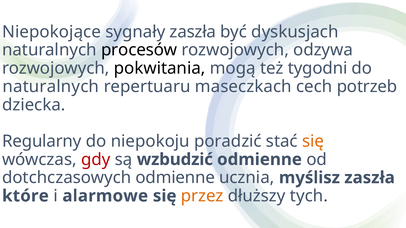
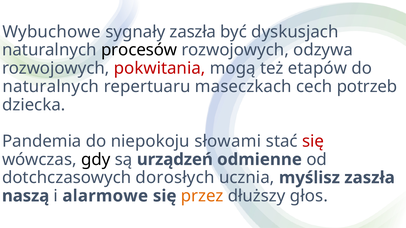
Niepokojące: Niepokojące -> Wybuchowe (51, 32)
pokwitania colour: black -> red (160, 68)
tygodni: tygodni -> etapów (317, 68)
Regularny: Regularny -> Pandemia (42, 141)
poradzić: poradzić -> słowami (228, 141)
się colour: orange -> red (313, 141)
gdy colour: red -> black (96, 160)
wzbudzić: wzbudzić -> urządzeń (175, 160)
dotchczasowych odmienne: odmienne -> dorosłych (175, 178)
które: które -> naszą (26, 196)
tych: tych -> głos (309, 196)
